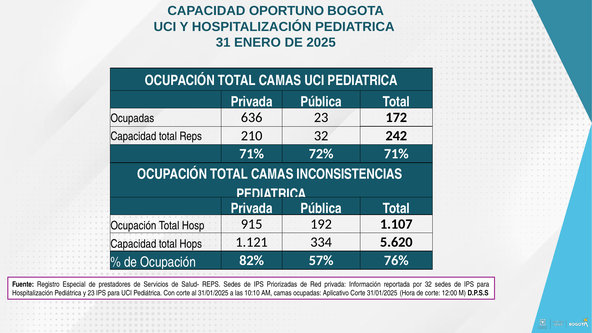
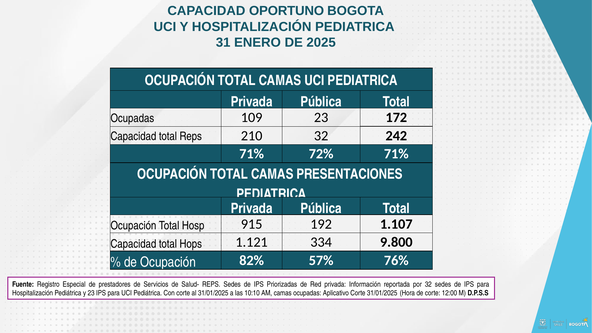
636: 636 -> 109 (252, 118)
INCONSISTENCIAS: INCONSISTENCIAS -> PRESENTACIONES (349, 174)
5.620: 5.620 -> 9.800 (396, 242)
